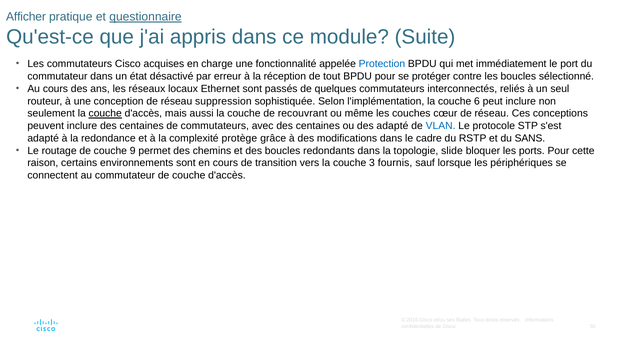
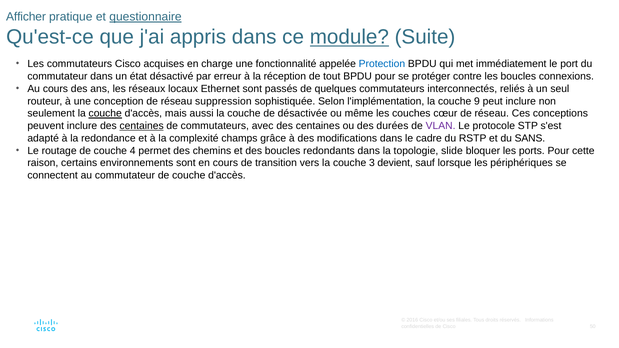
module underline: none -> present (349, 37)
sélectionné: sélectionné -> connexions (566, 76)
6: 6 -> 9 (477, 101)
recouvrant: recouvrant -> désactivée (303, 114)
centaines underline: none -> present (142, 126)
des adapté: adapté -> durées (392, 126)
VLAN colour: blue -> purple (441, 126)
protège: protège -> champs (239, 138)
9: 9 -> 4 (133, 151)
fournis: fournis -> devient (395, 163)
